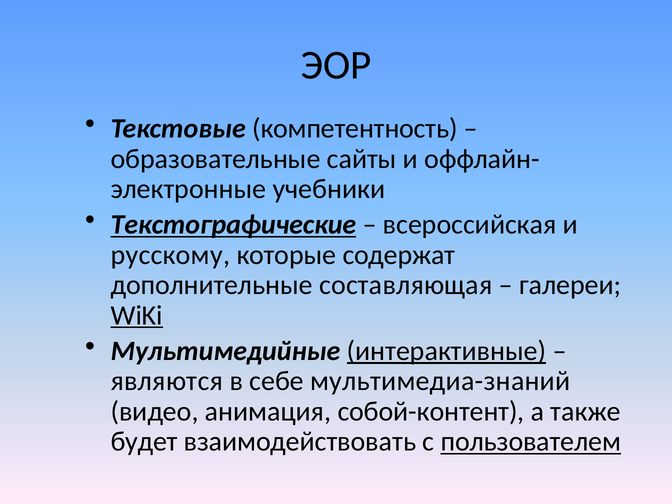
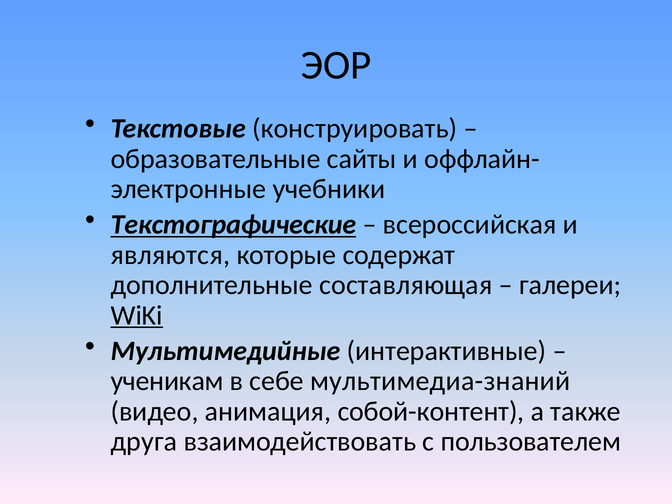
компетентность: компетентность -> конструировать (355, 129)
русскому: русскому -> являются (170, 255)
интерактивные underline: present -> none (446, 351)
являются: являются -> ученикам (167, 381)
будет: будет -> друга (144, 442)
пользователем underline: present -> none (531, 442)
